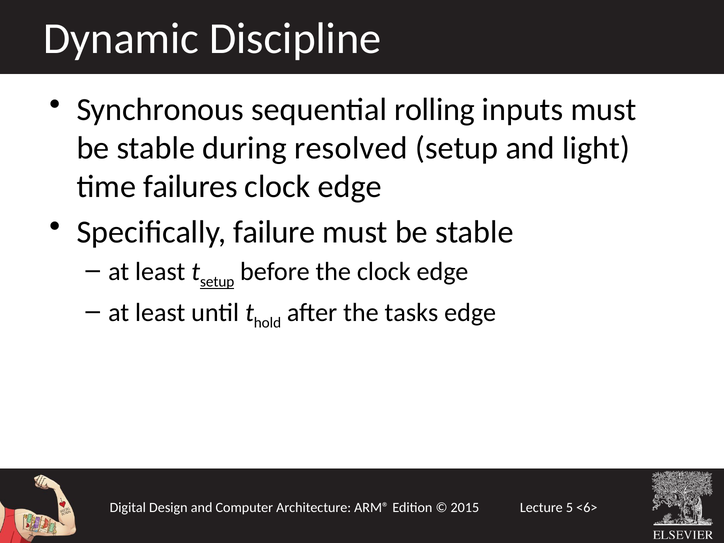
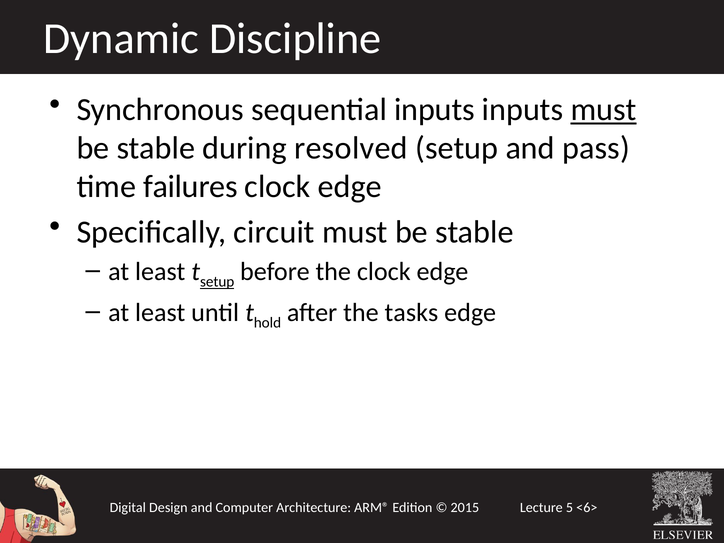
sequential rolling: rolling -> inputs (435, 110)
must underline: none -> present (604, 110)
light: light -> pass (596, 148)
failure: failure -> circuit (274, 232)
